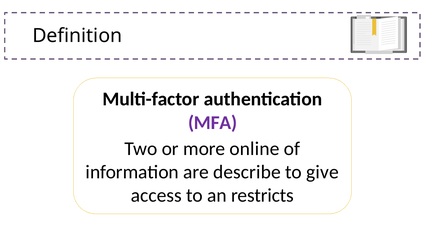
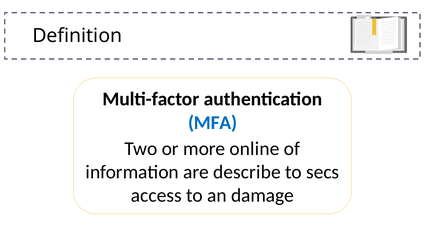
MFA colour: purple -> blue (213, 123)
give: give -> secs (323, 172)
restricts: restricts -> damage (262, 195)
